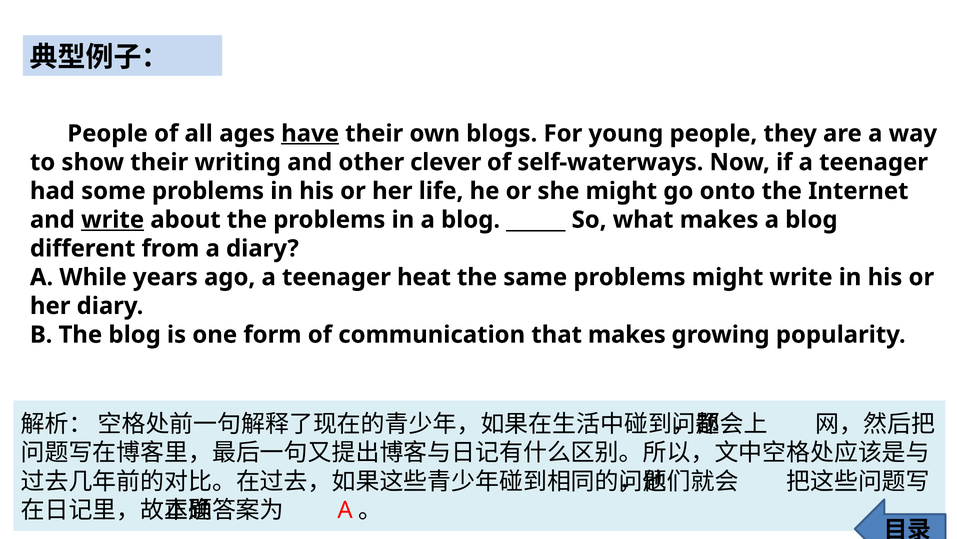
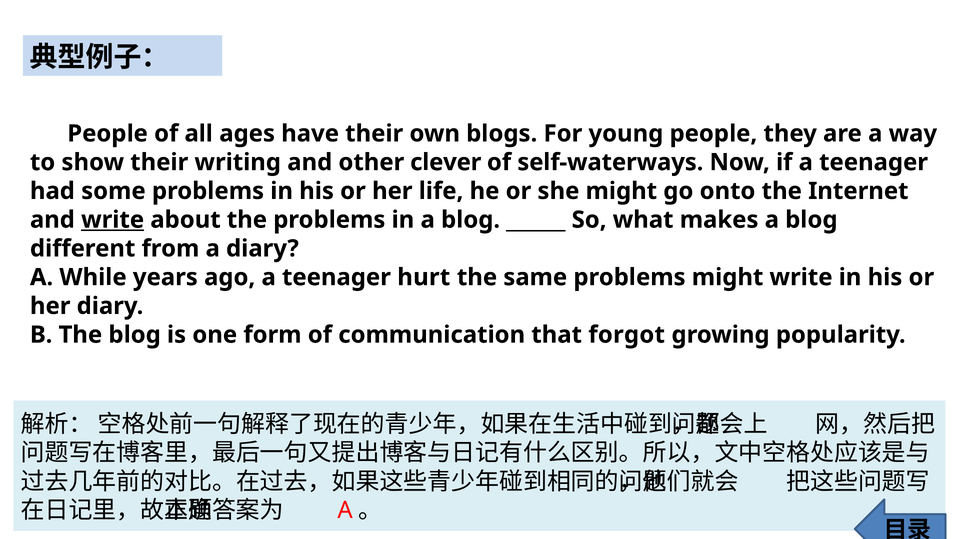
have underline: present -> none (310, 133)
heat: heat -> hurt (424, 277)
that makes: makes -> forgot (627, 334)
